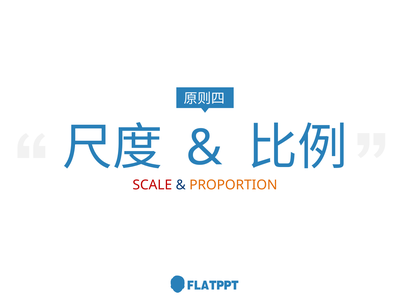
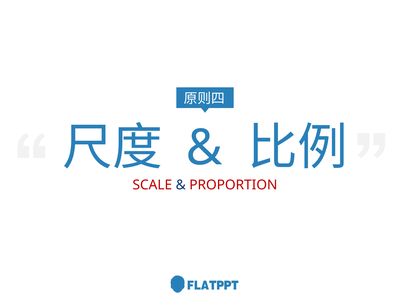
PROPORTION colour: orange -> red (233, 185)
